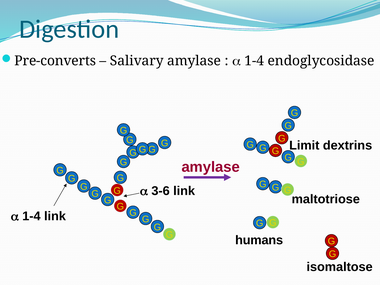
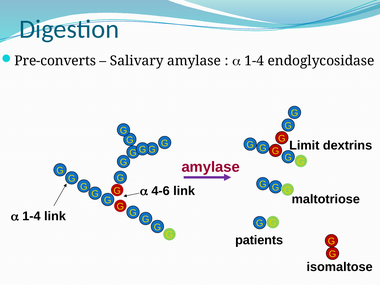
3-6: 3-6 -> 4-6 (161, 191)
humans: humans -> patients (259, 240)
